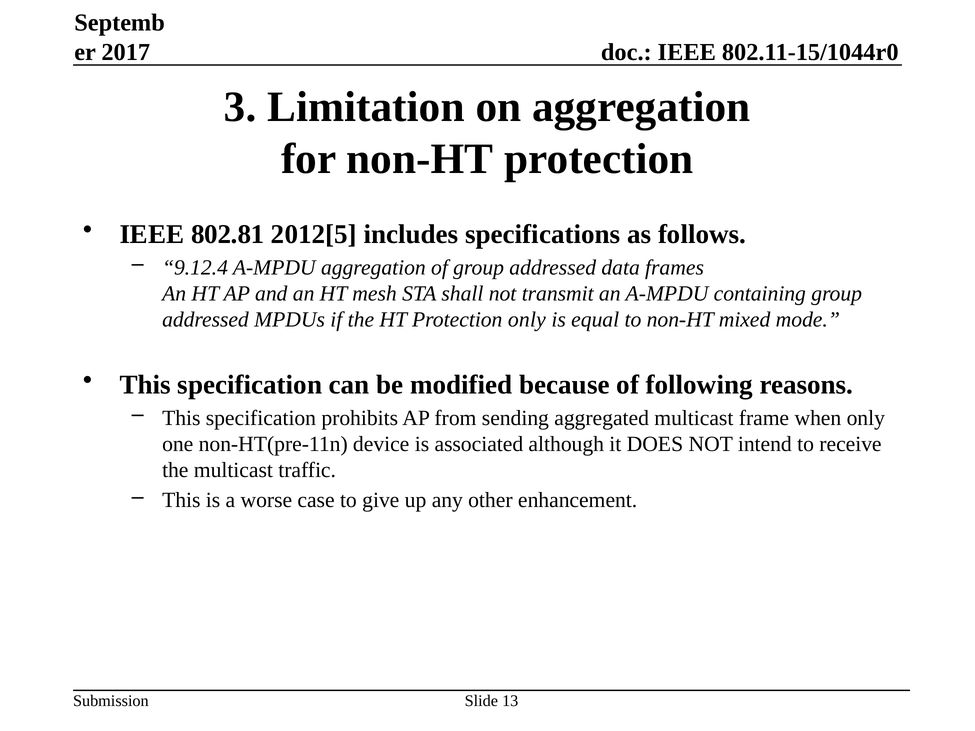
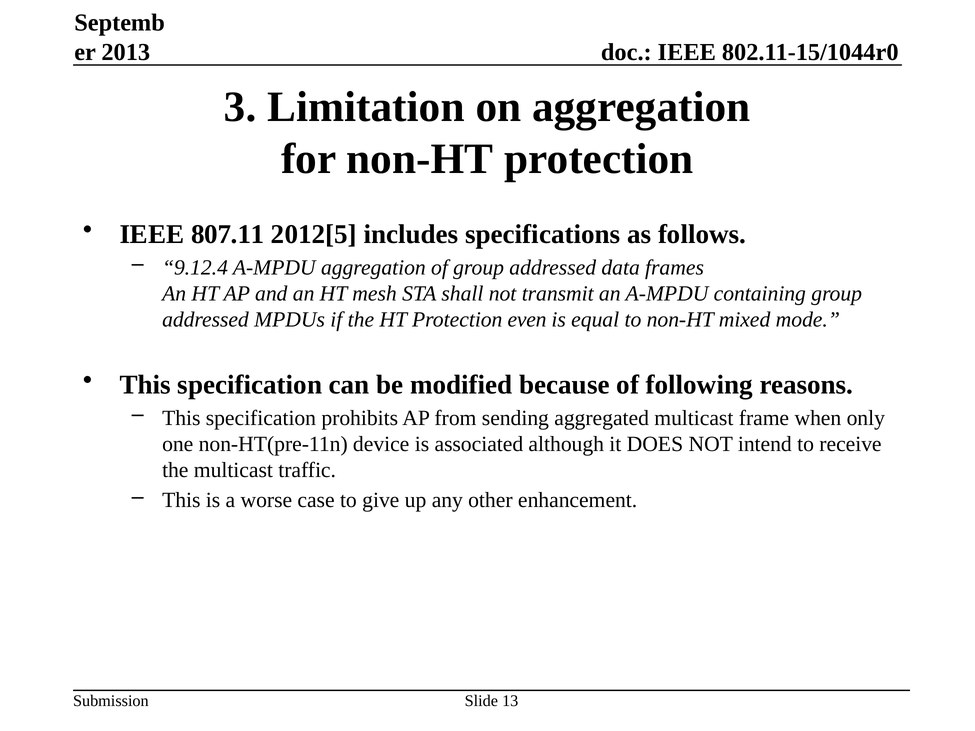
2017: 2017 -> 2013 (126, 52)
802.81: 802.81 -> 807.11 (228, 234)
Protection only: only -> even (527, 319)
